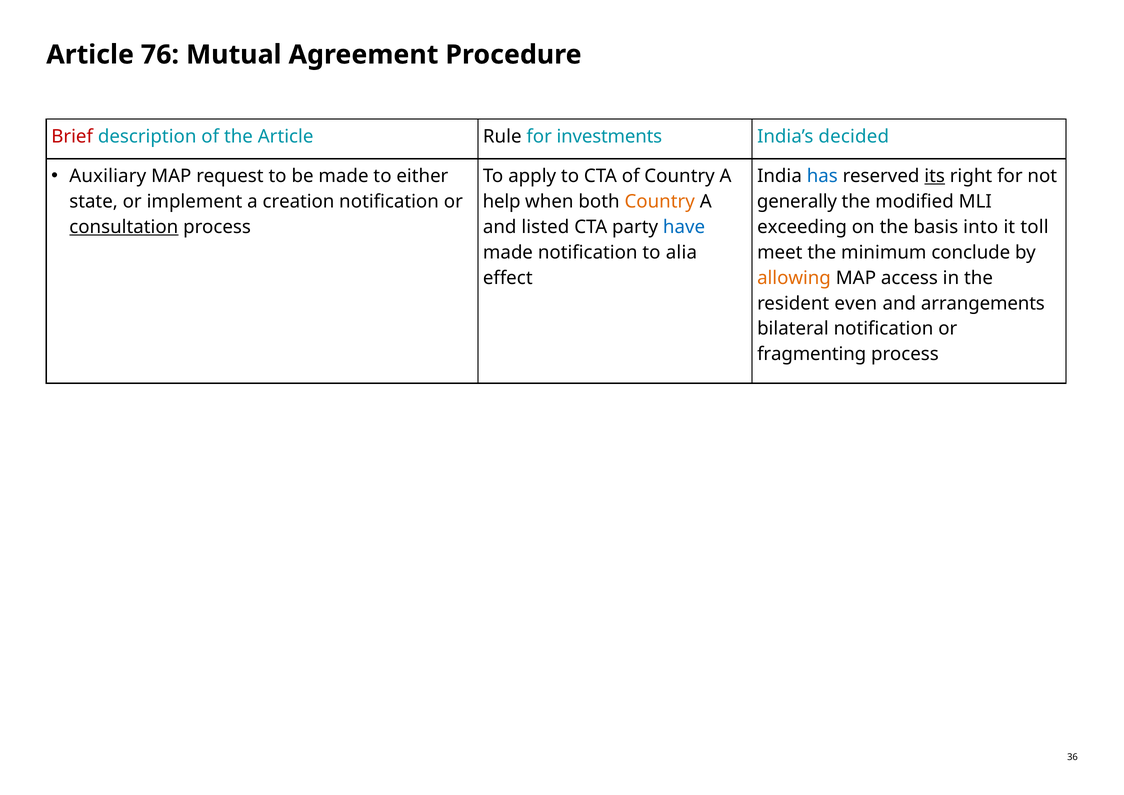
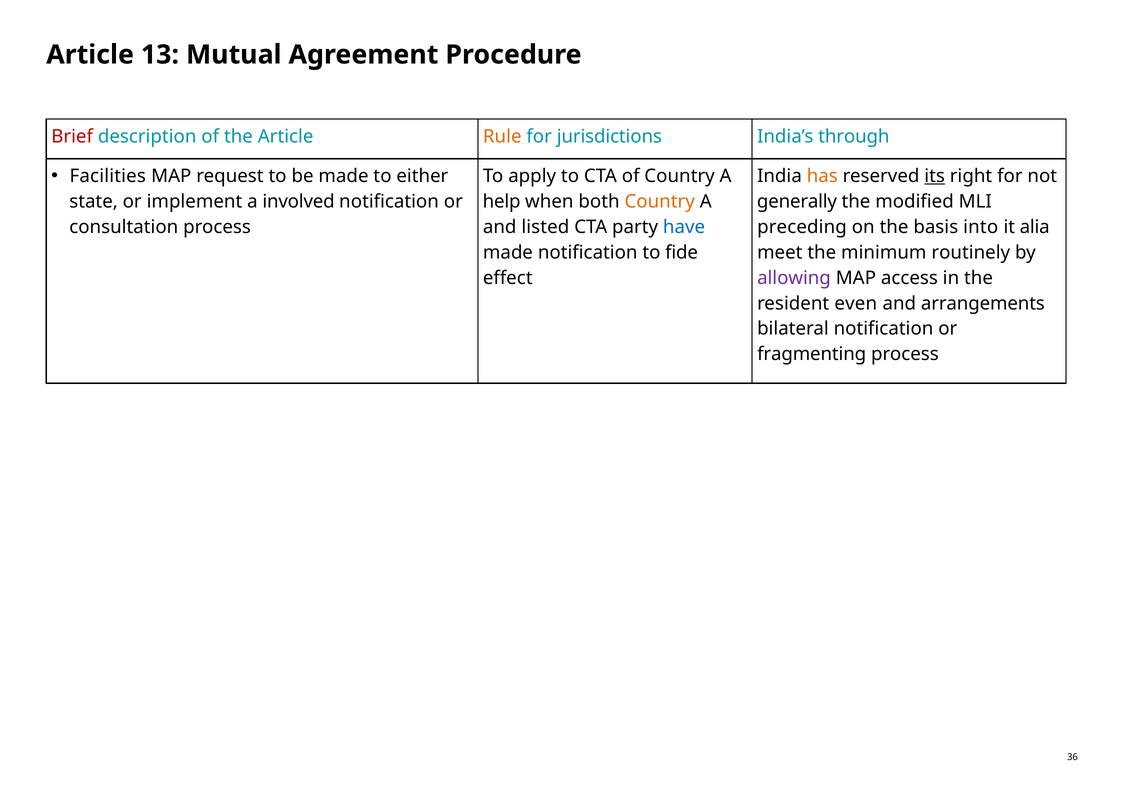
76: 76 -> 13 (160, 55)
Rule colour: black -> orange (502, 136)
investments: investments -> jurisdictions (609, 136)
decided: decided -> through (854, 136)
Auxiliary: Auxiliary -> Facilities (108, 176)
has colour: blue -> orange (822, 176)
creation: creation -> involved (299, 202)
consultation underline: present -> none (124, 227)
exceeding: exceeding -> preceding (802, 227)
toll: toll -> alia (1035, 227)
alia: alia -> fide (682, 253)
conclude: conclude -> routinely (971, 253)
allowing colour: orange -> purple (794, 278)
